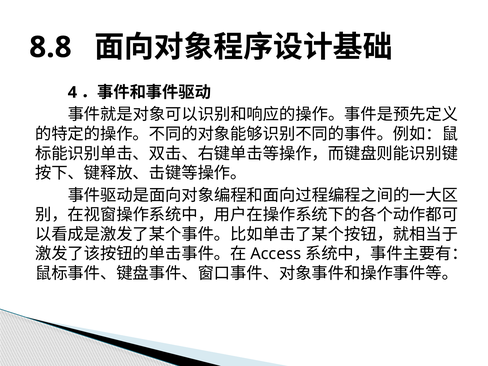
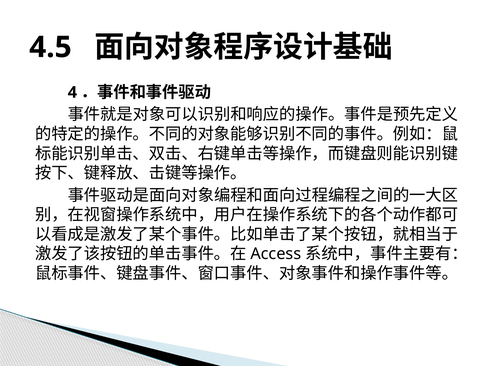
8.8: 8.8 -> 4.5 (50, 47)
